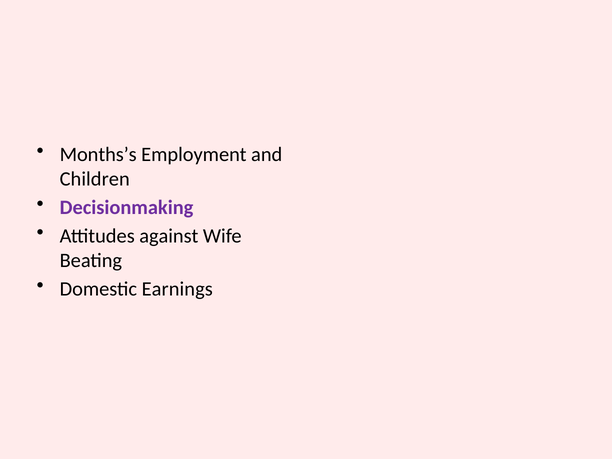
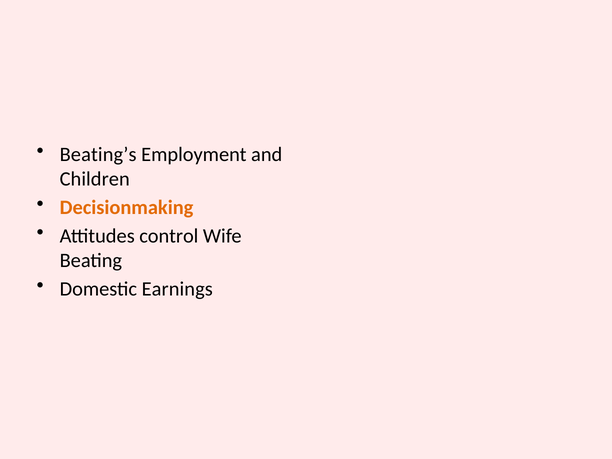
Months’s: Months’s -> Beating’s (98, 154)
Decisionmaking colour: purple -> orange (127, 207)
against: against -> control (169, 236)
